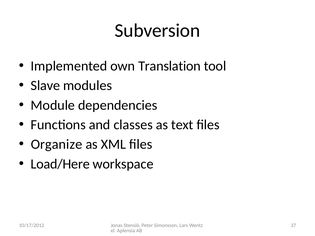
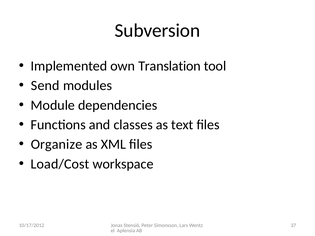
Slave: Slave -> Send (45, 86)
Load/Here: Load/Here -> Load/Cost (60, 164)
